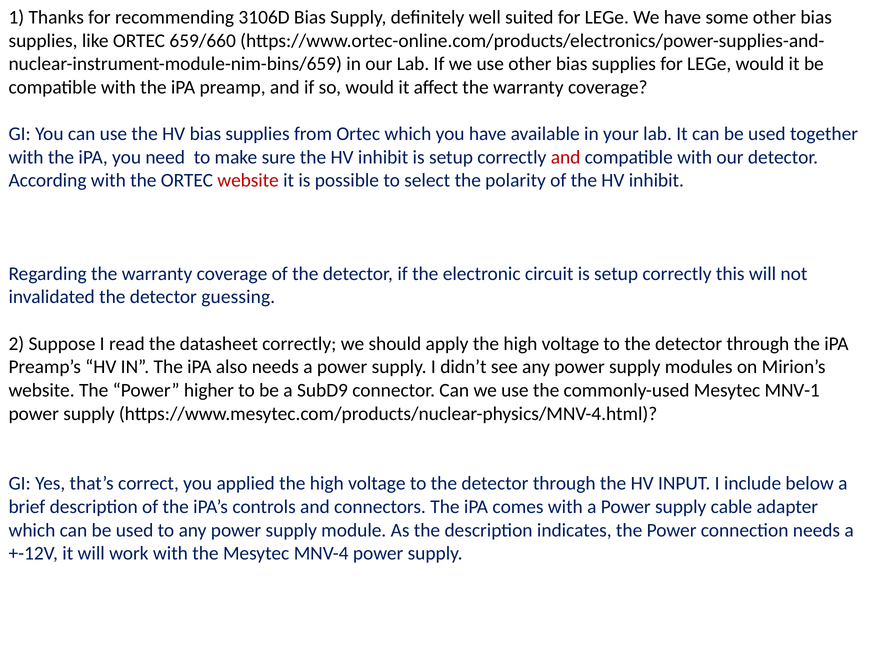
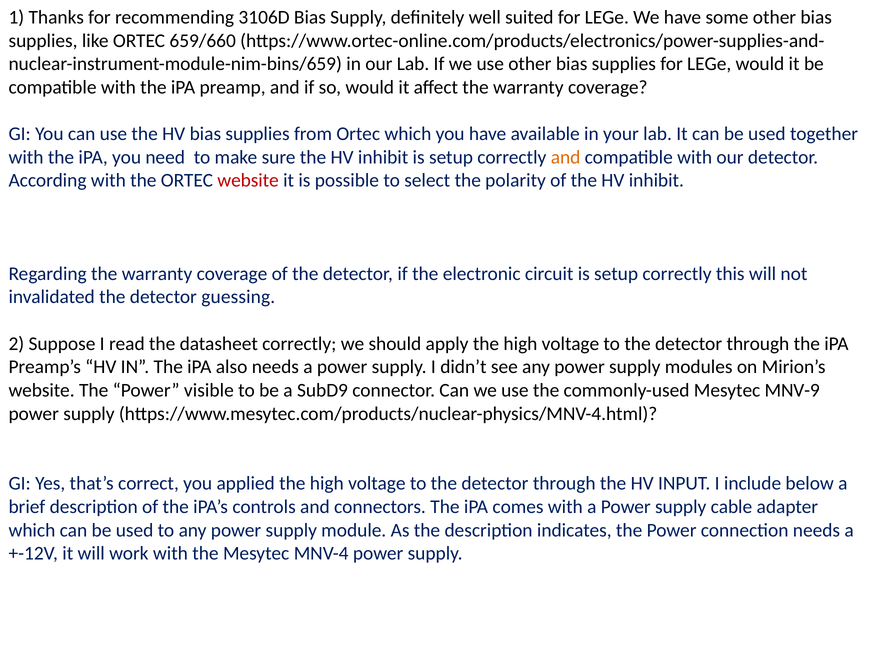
and colour: red -> orange (566, 157)
higher: higher -> visible (209, 390)
MNV-1: MNV-1 -> MNV-9 (792, 390)
